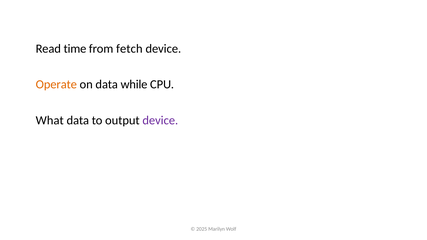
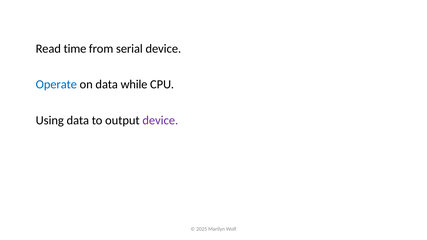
fetch: fetch -> serial (129, 49)
Operate colour: orange -> blue (56, 85)
What: What -> Using (50, 120)
